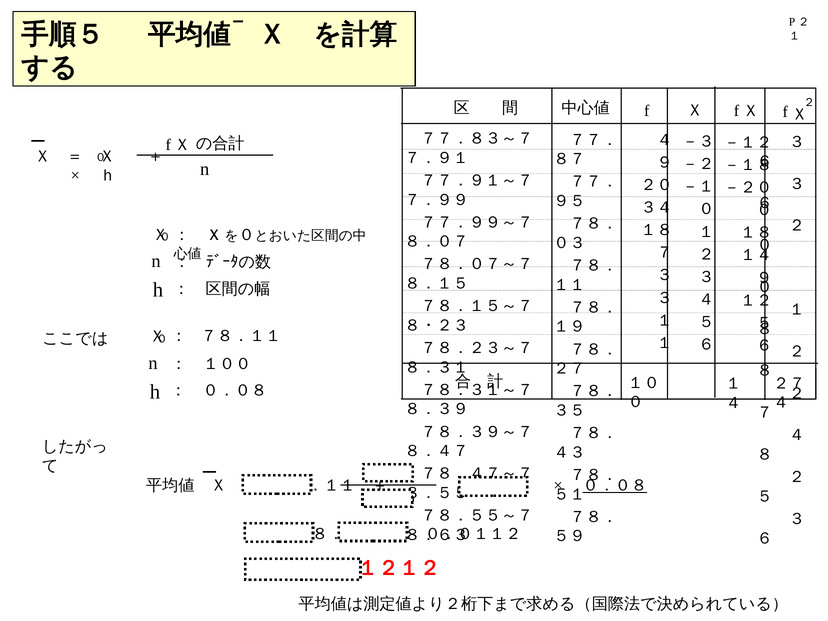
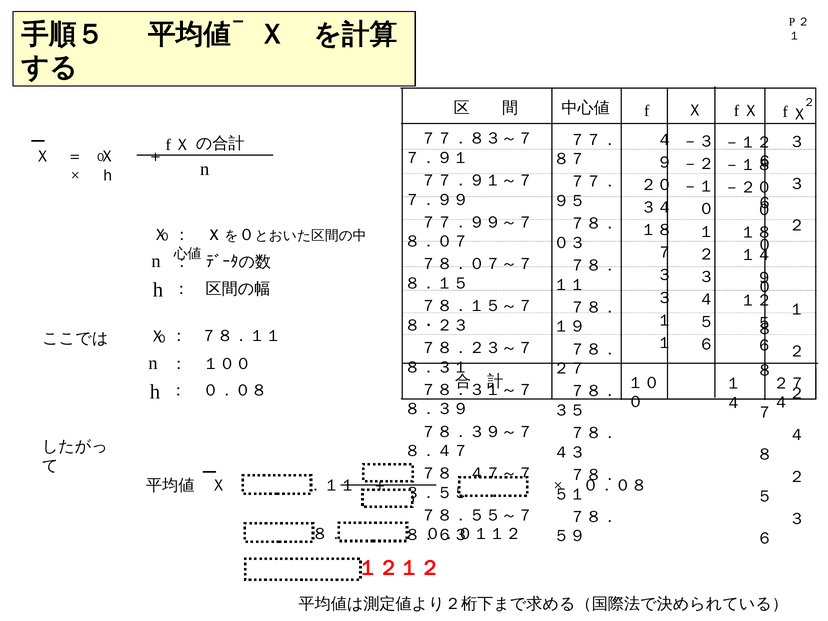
０．０８ underline: present -> none (615, 485)
